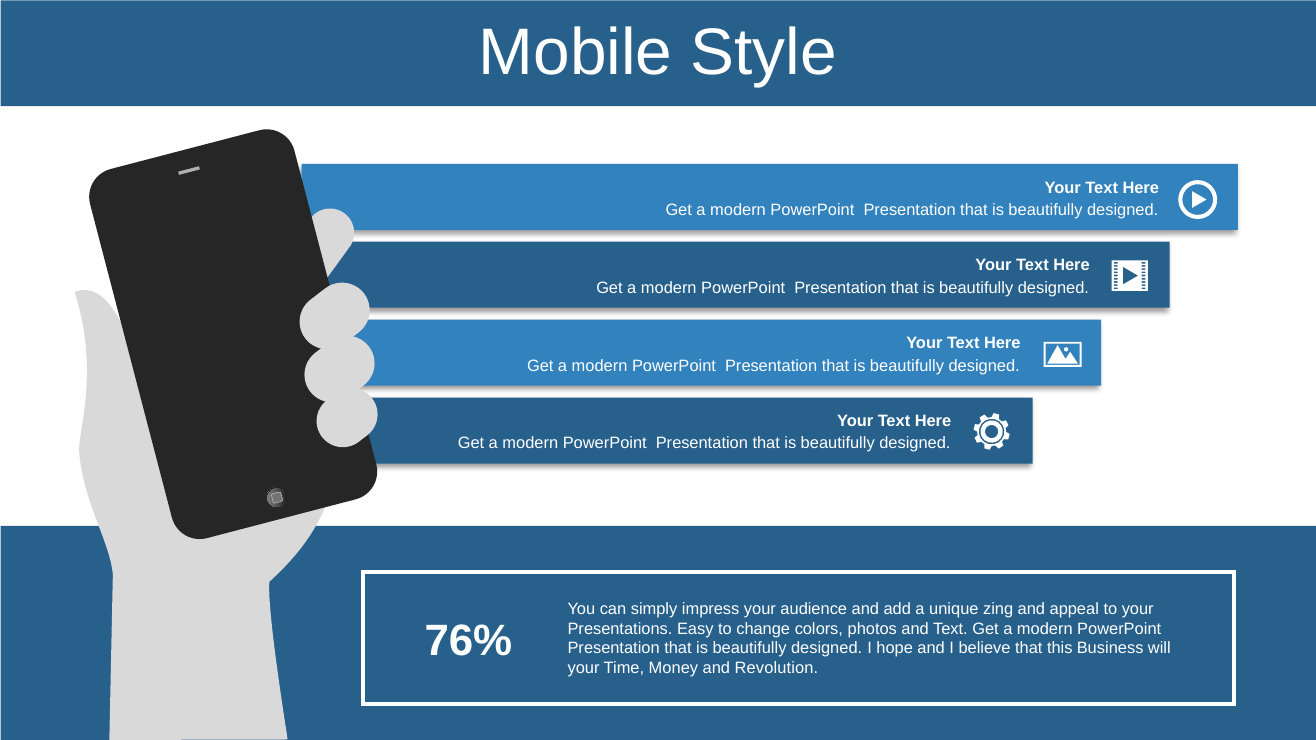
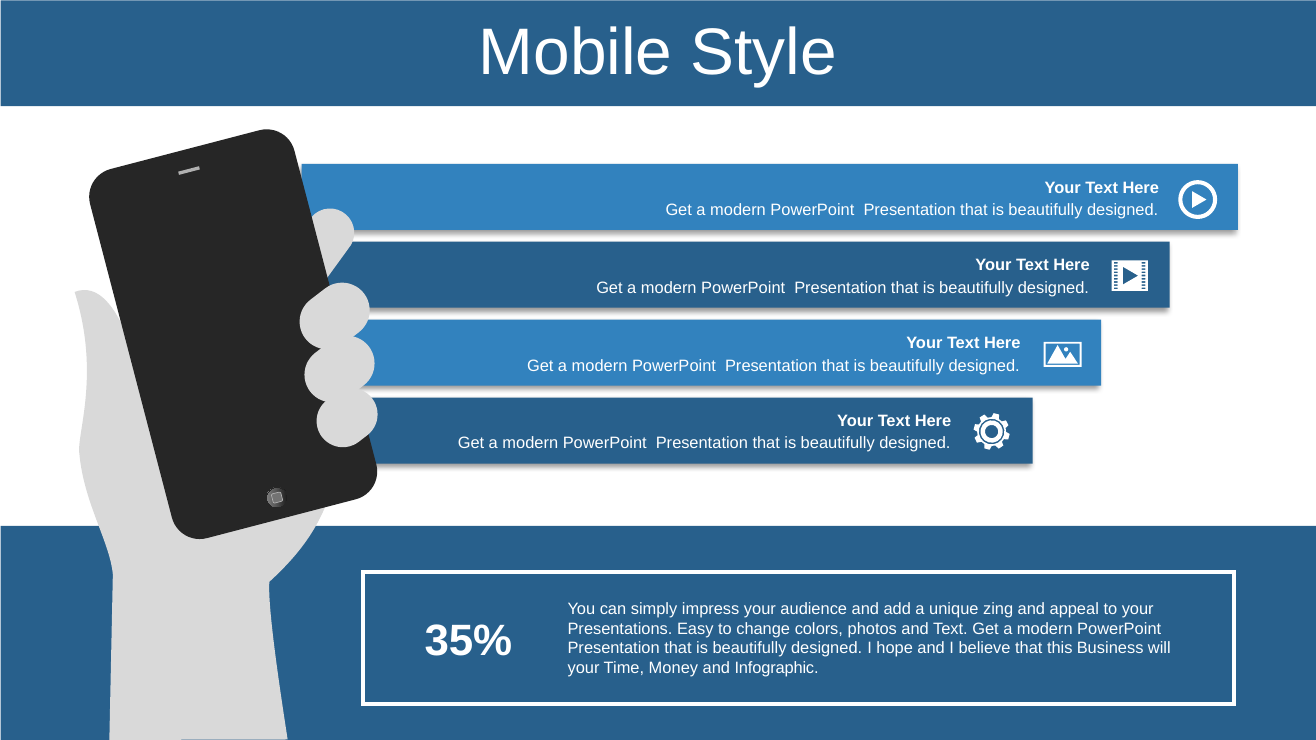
76%: 76% -> 35% (468, 641)
Revolution: Revolution -> Infographic (777, 668)
